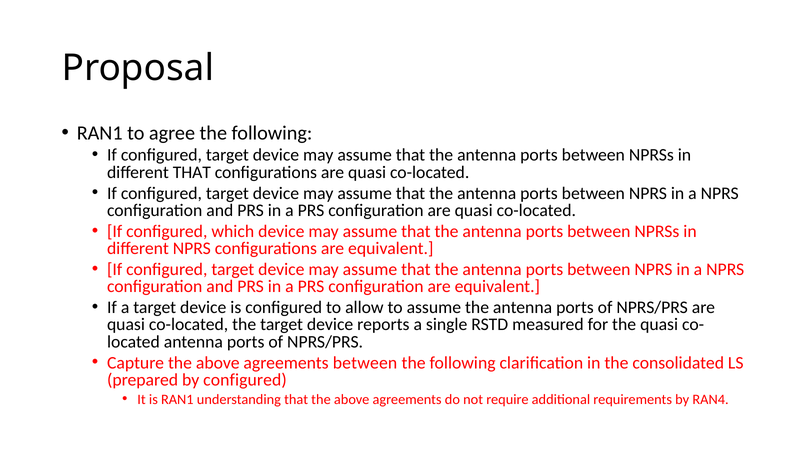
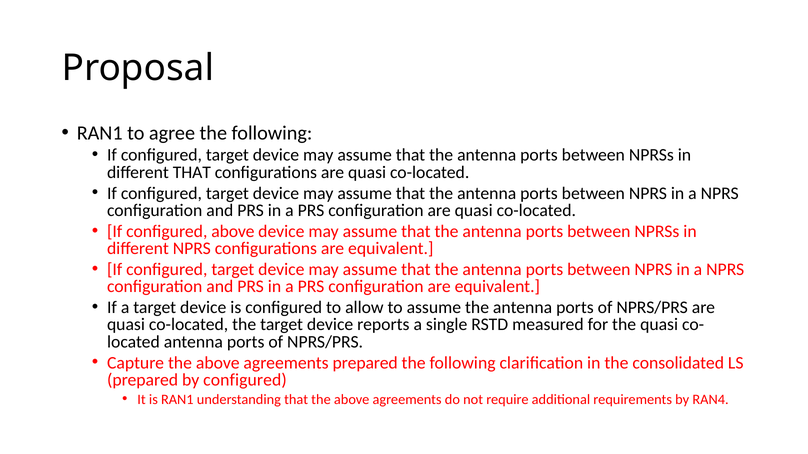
configured which: which -> above (233, 232)
agreements between: between -> prepared (365, 363)
